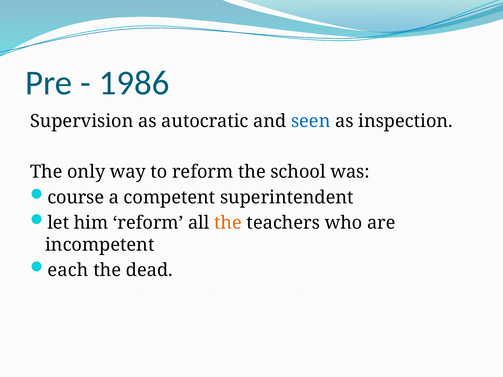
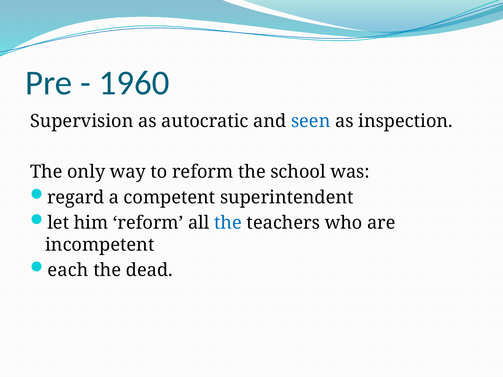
1986: 1986 -> 1960 (134, 83)
course: course -> regard (76, 198)
the colour: orange -> blue (228, 223)
